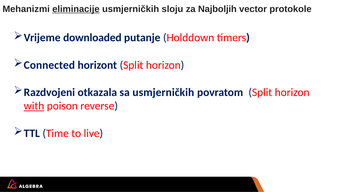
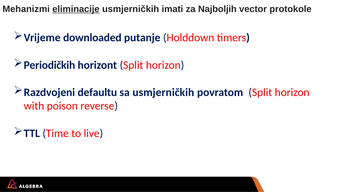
sloju: sloju -> imati (172, 9)
Connected: Connected -> Periodičkih (49, 65)
otkazala: otkazala -> defaultu (97, 92)
with underline: present -> none (34, 106)
